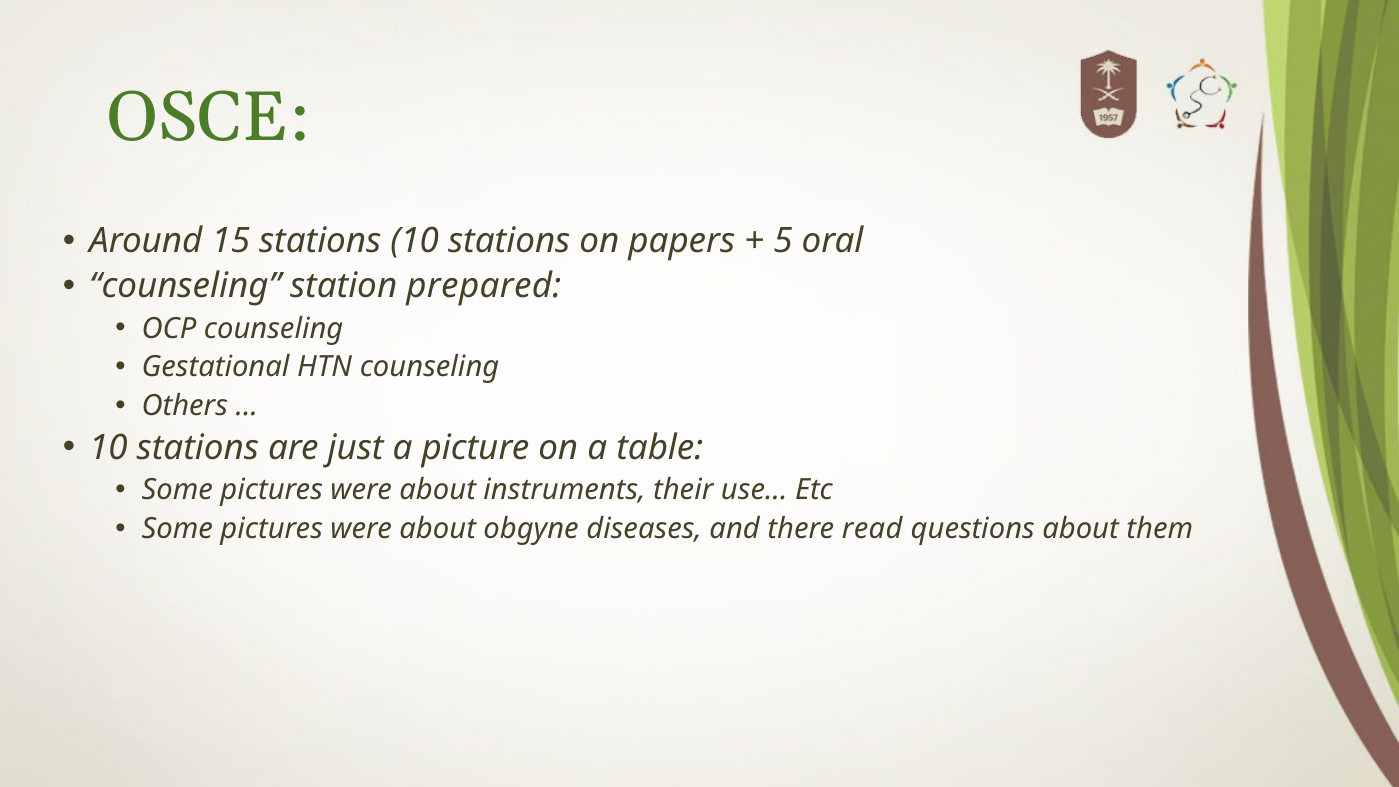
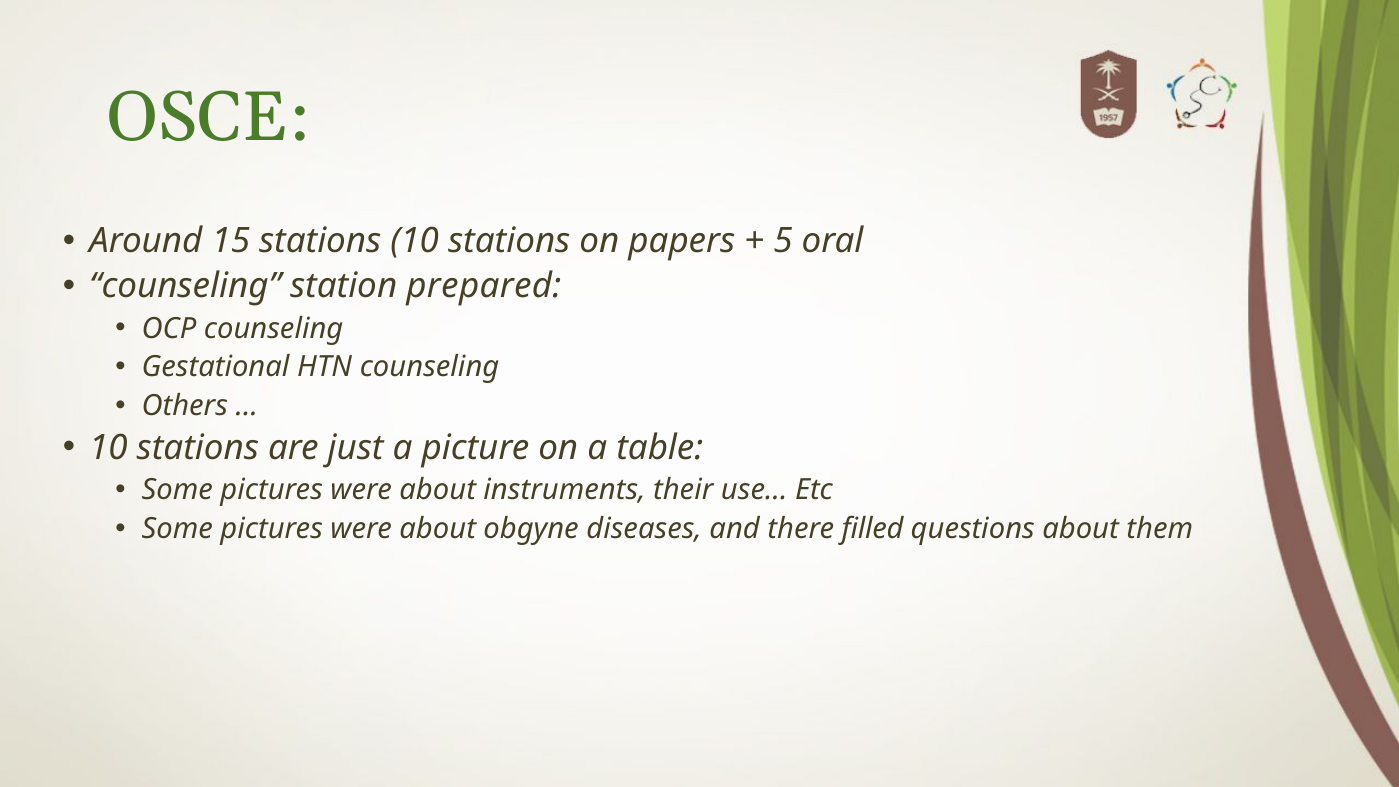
read: read -> filled (872, 529)
